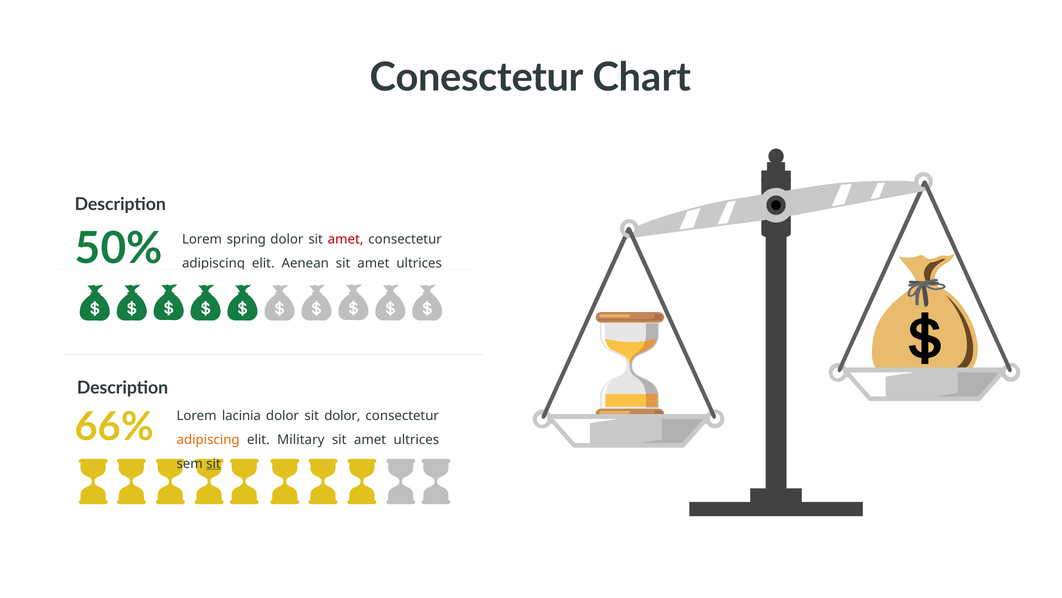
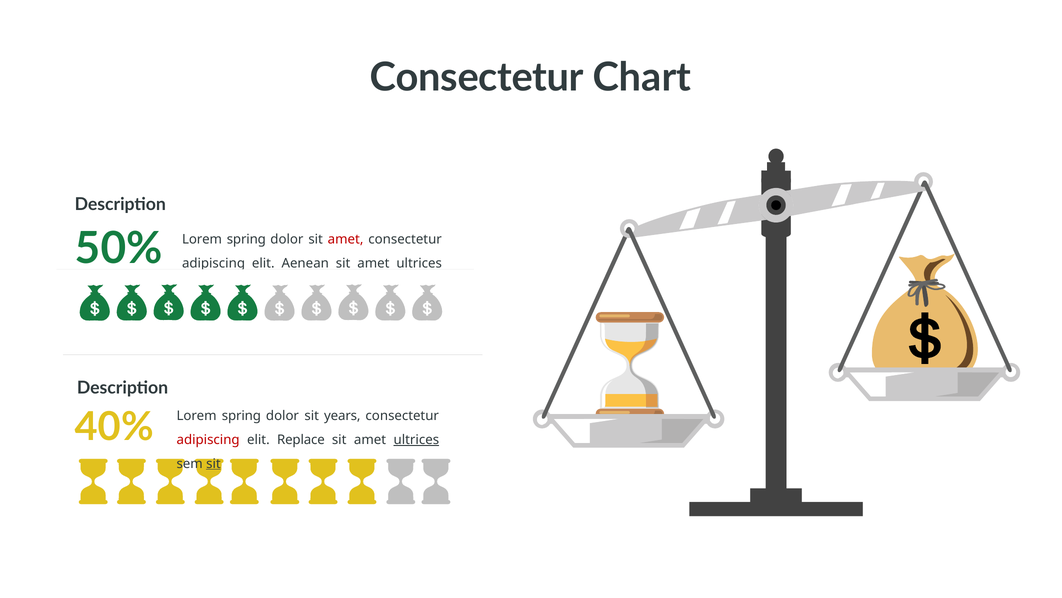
Conesctetur: Conesctetur -> Consectetur (477, 77)
66%: 66% -> 40% (114, 427)
lacinia: lacinia -> spring (241, 415)
sit dolor: dolor -> years (342, 415)
adipiscing colour: orange -> red (208, 439)
Military: Military -> Replace (301, 439)
ultrices underline: none -> present (416, 439)
